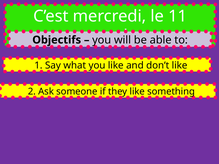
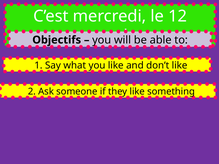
11: 11 -> 12 (178, 16)
